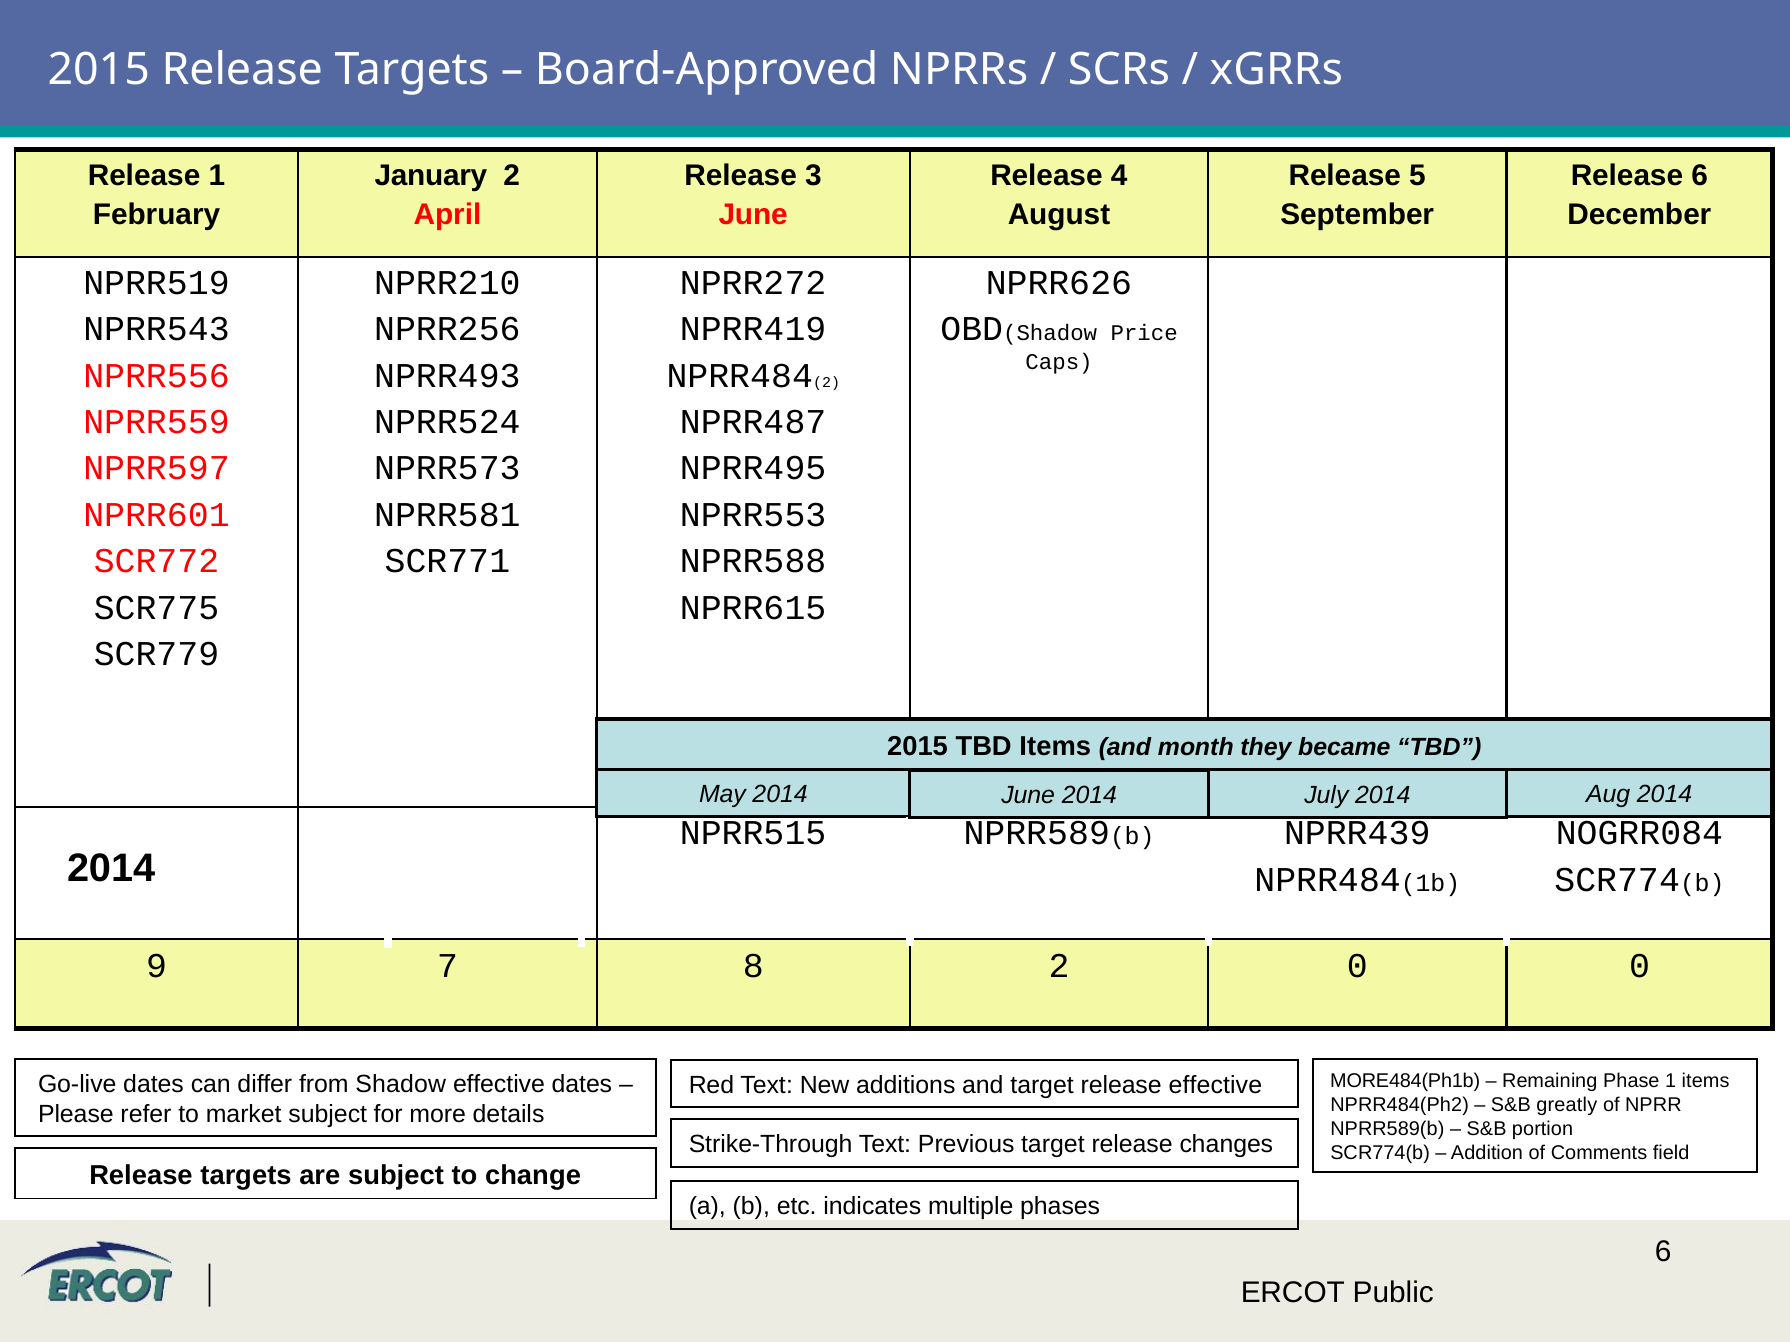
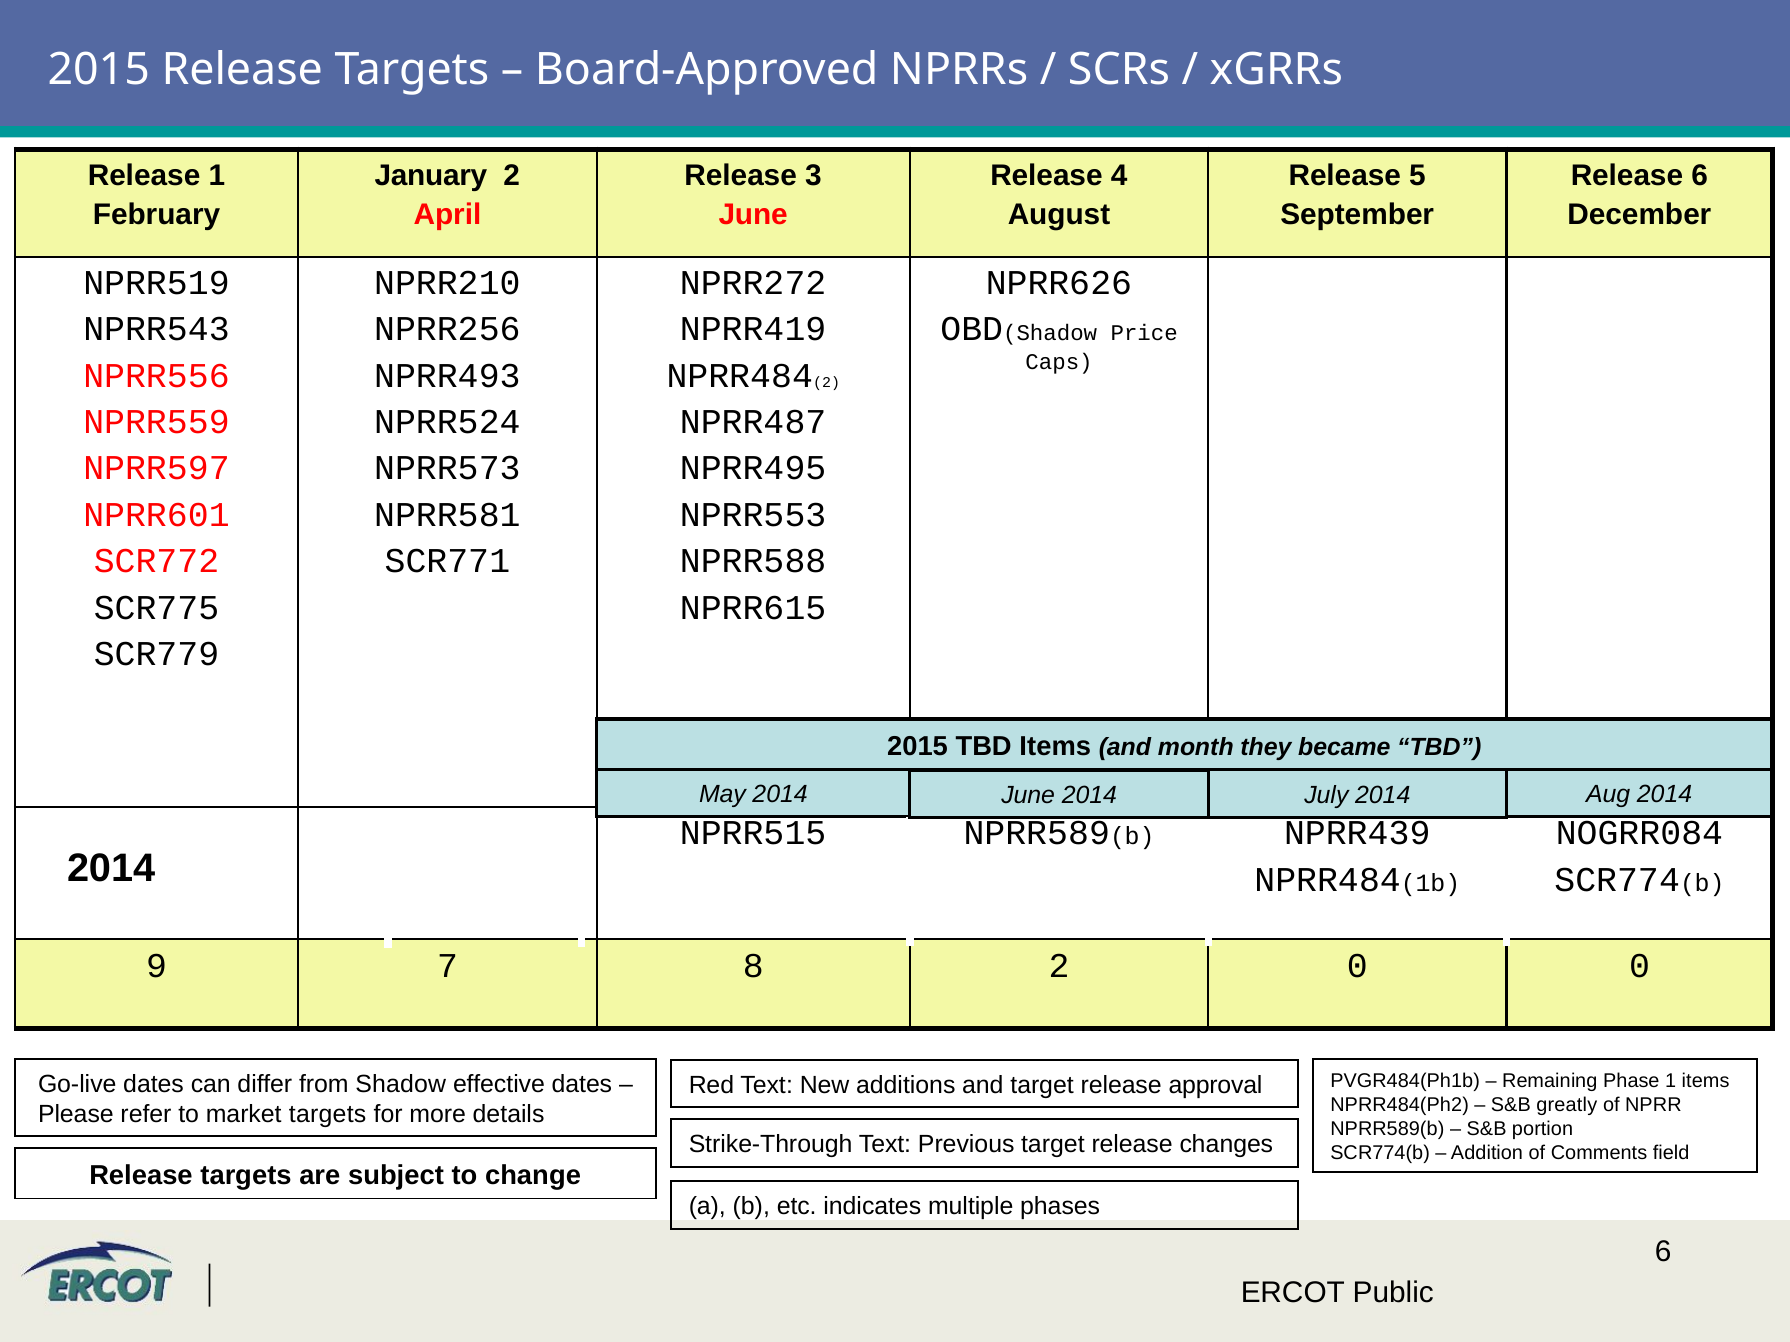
MORE484(Ph1b: MORE484(Ph1b -> PVGR484(Ph1b (1405, 1082)
release effective: effective -> approval (1216, 1086)
market subject: subject -> targets (328, 1114)
